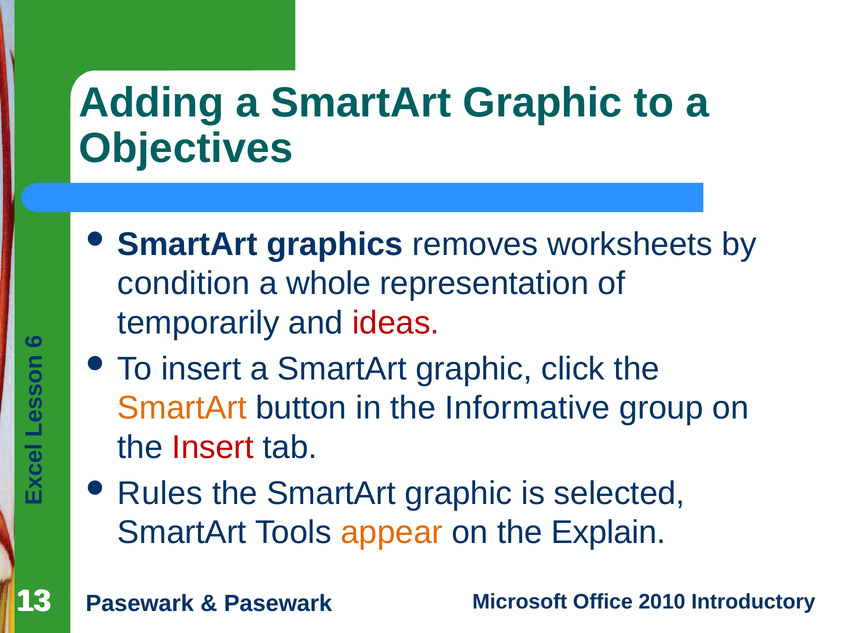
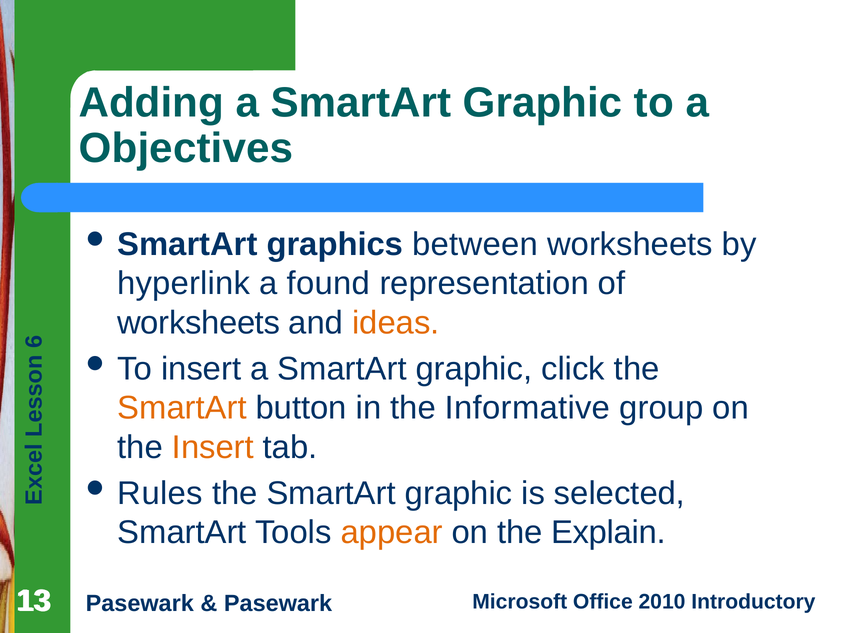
removes: removes -> between (475, 244)
condition: condition -> hyperlink (184, 284)
whole: whole -> found (328, 284)
temporarily: temporarily -> worksheets (199, 323)
ideas colour: red -> orange (396, 323)
Insert colour: red -> orange (213, 447)
